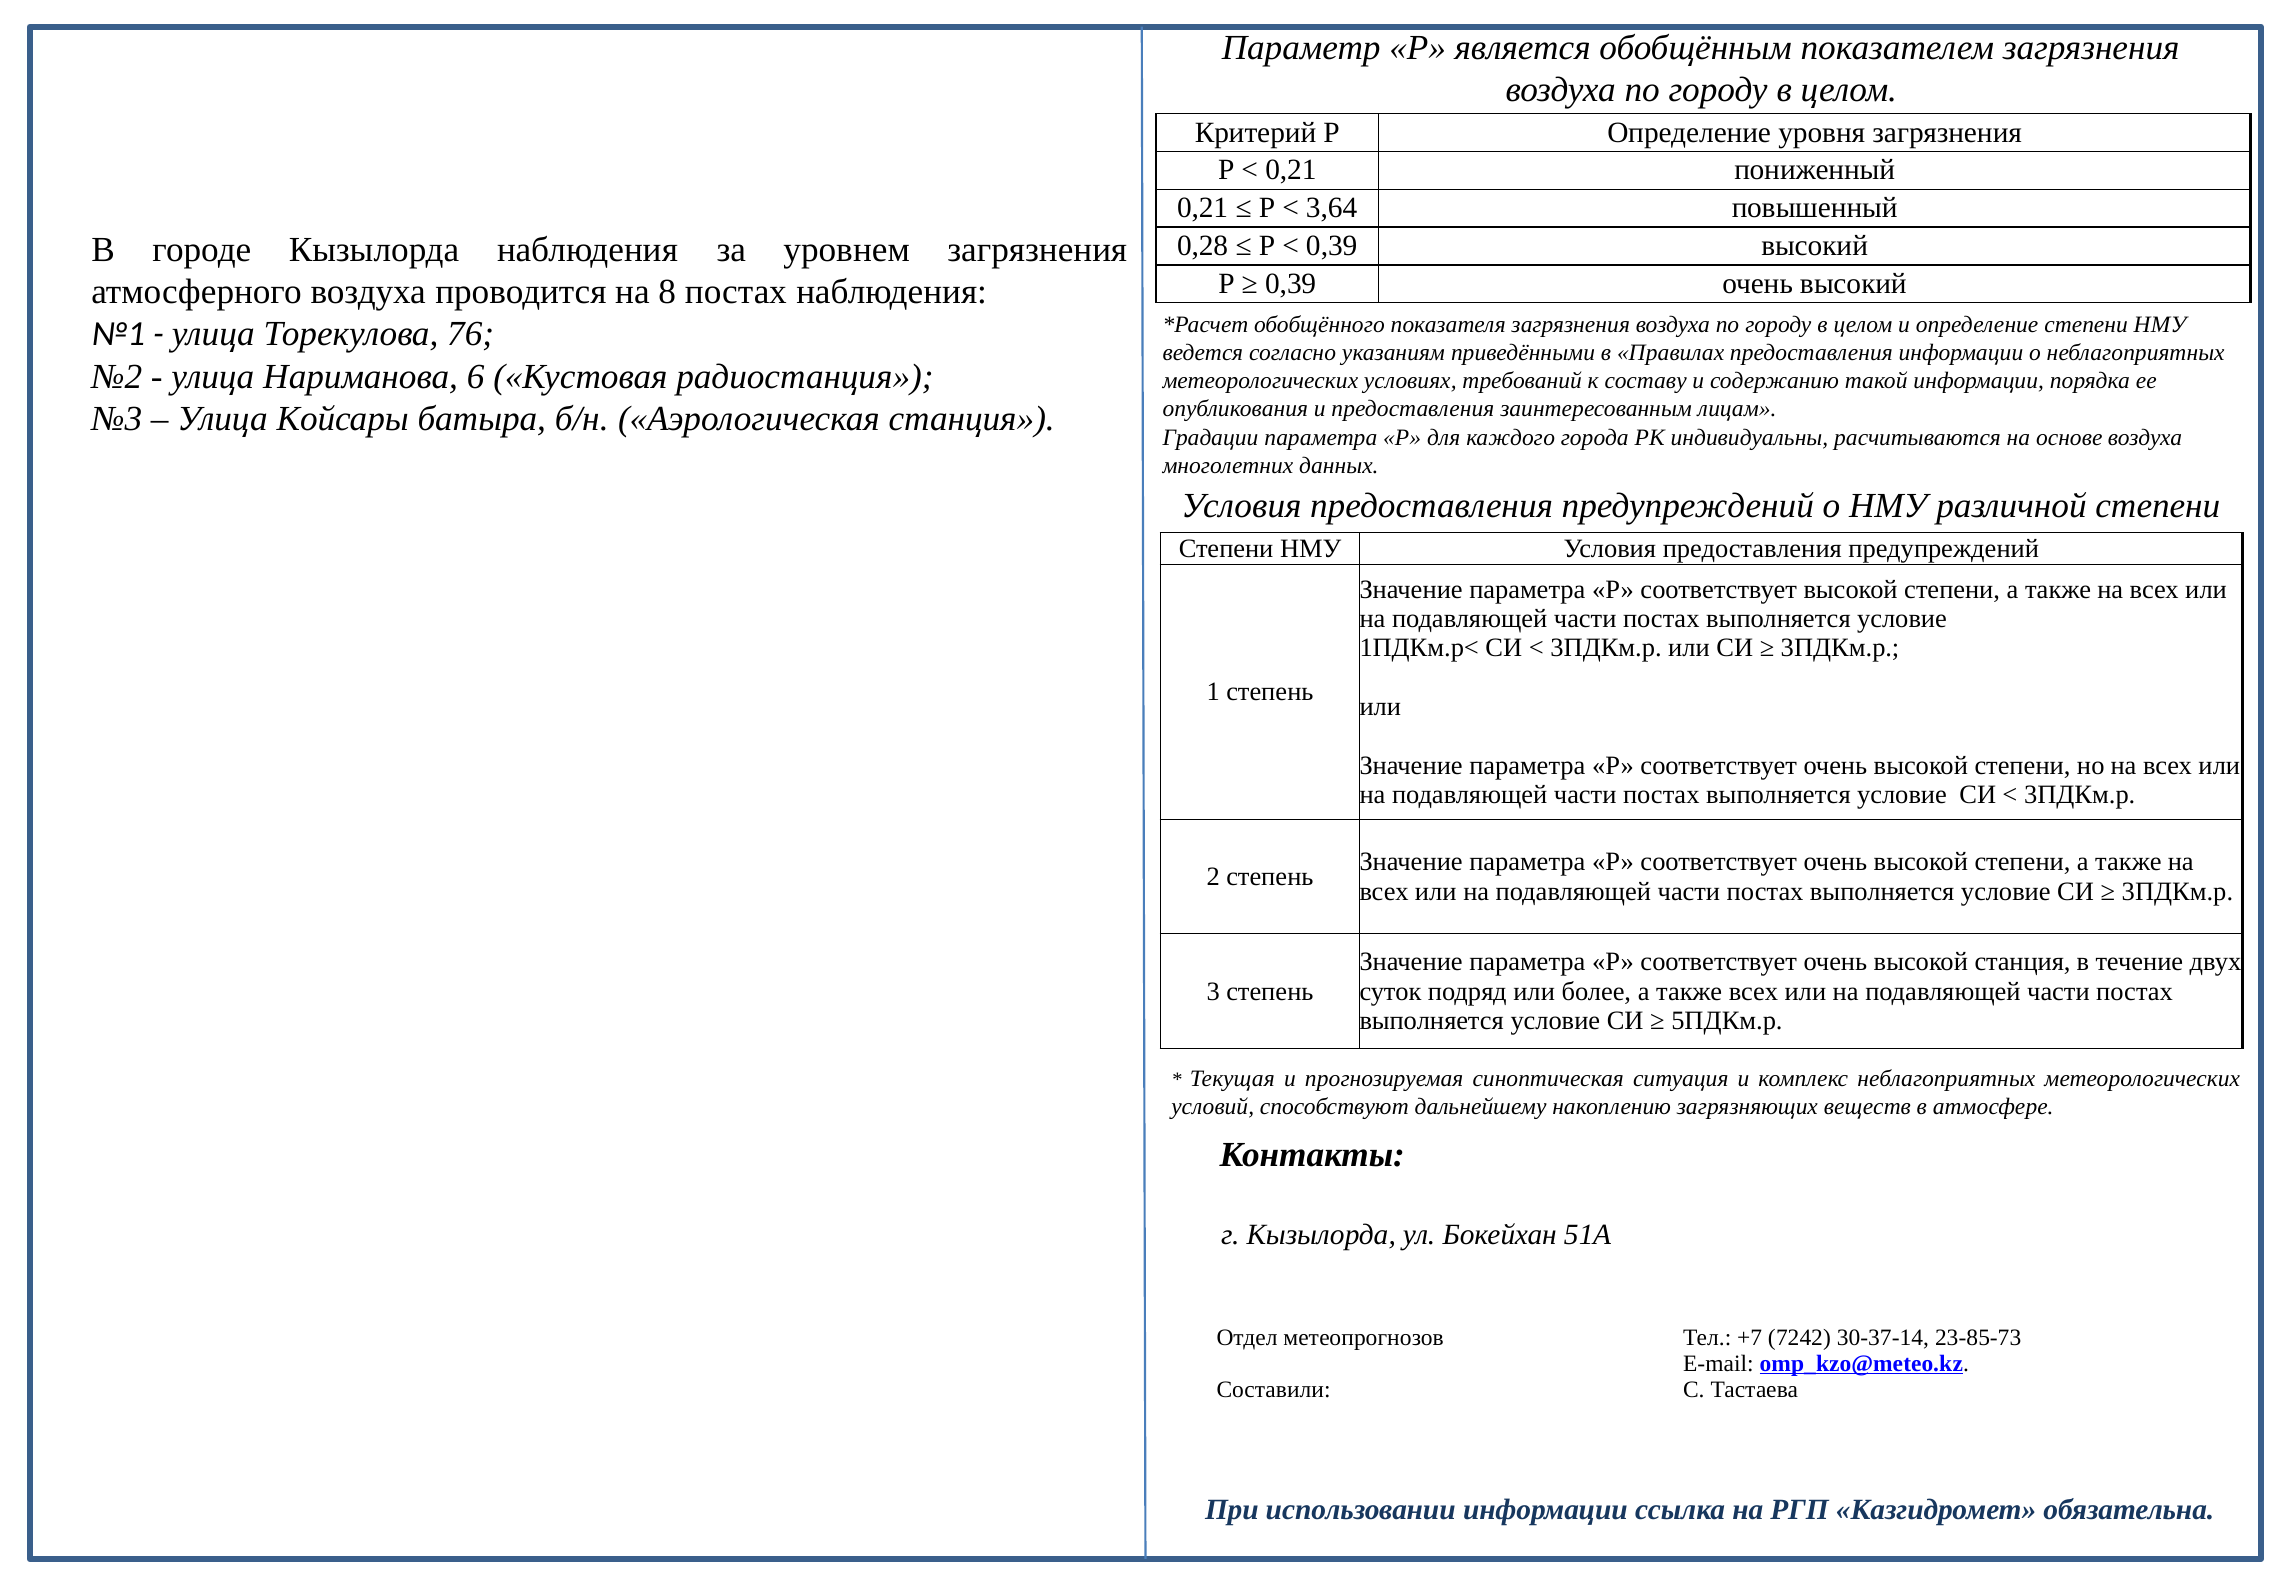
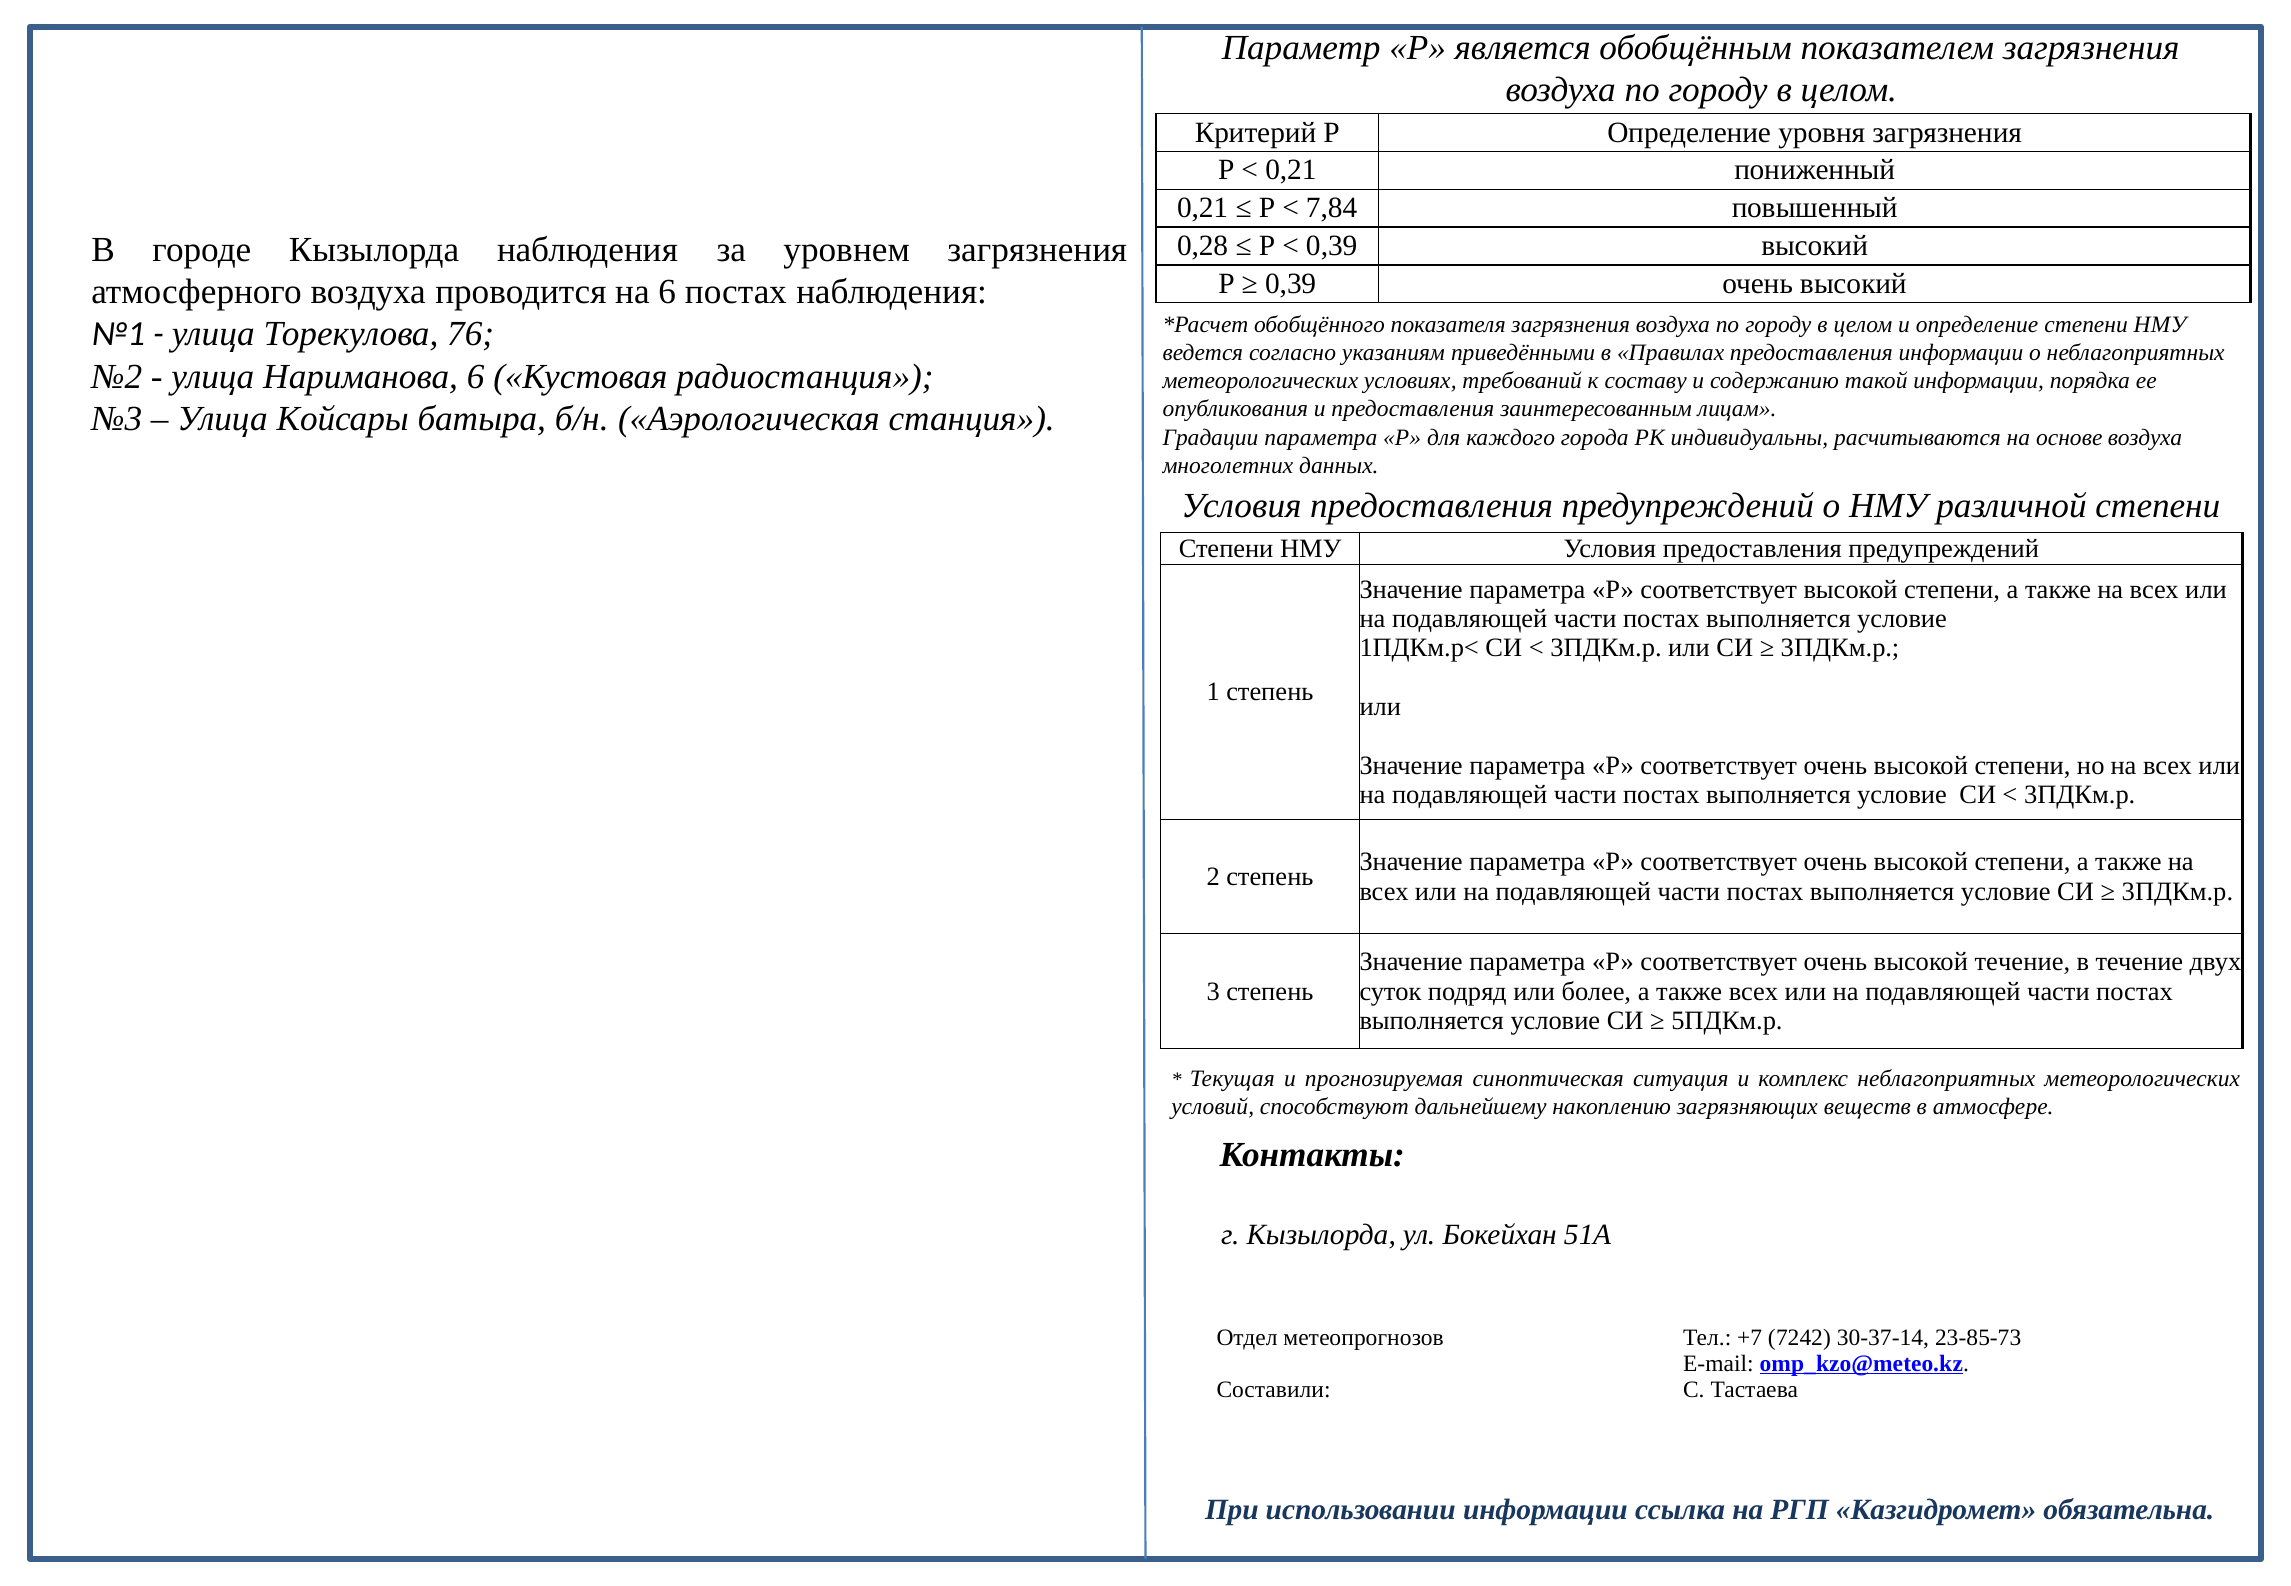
3,64: 3,64 -> 7,84 (1332, 208)
на 8: 8 -> 6 (667, 292)
высокой станция: станция -> течение (2022, 962)
